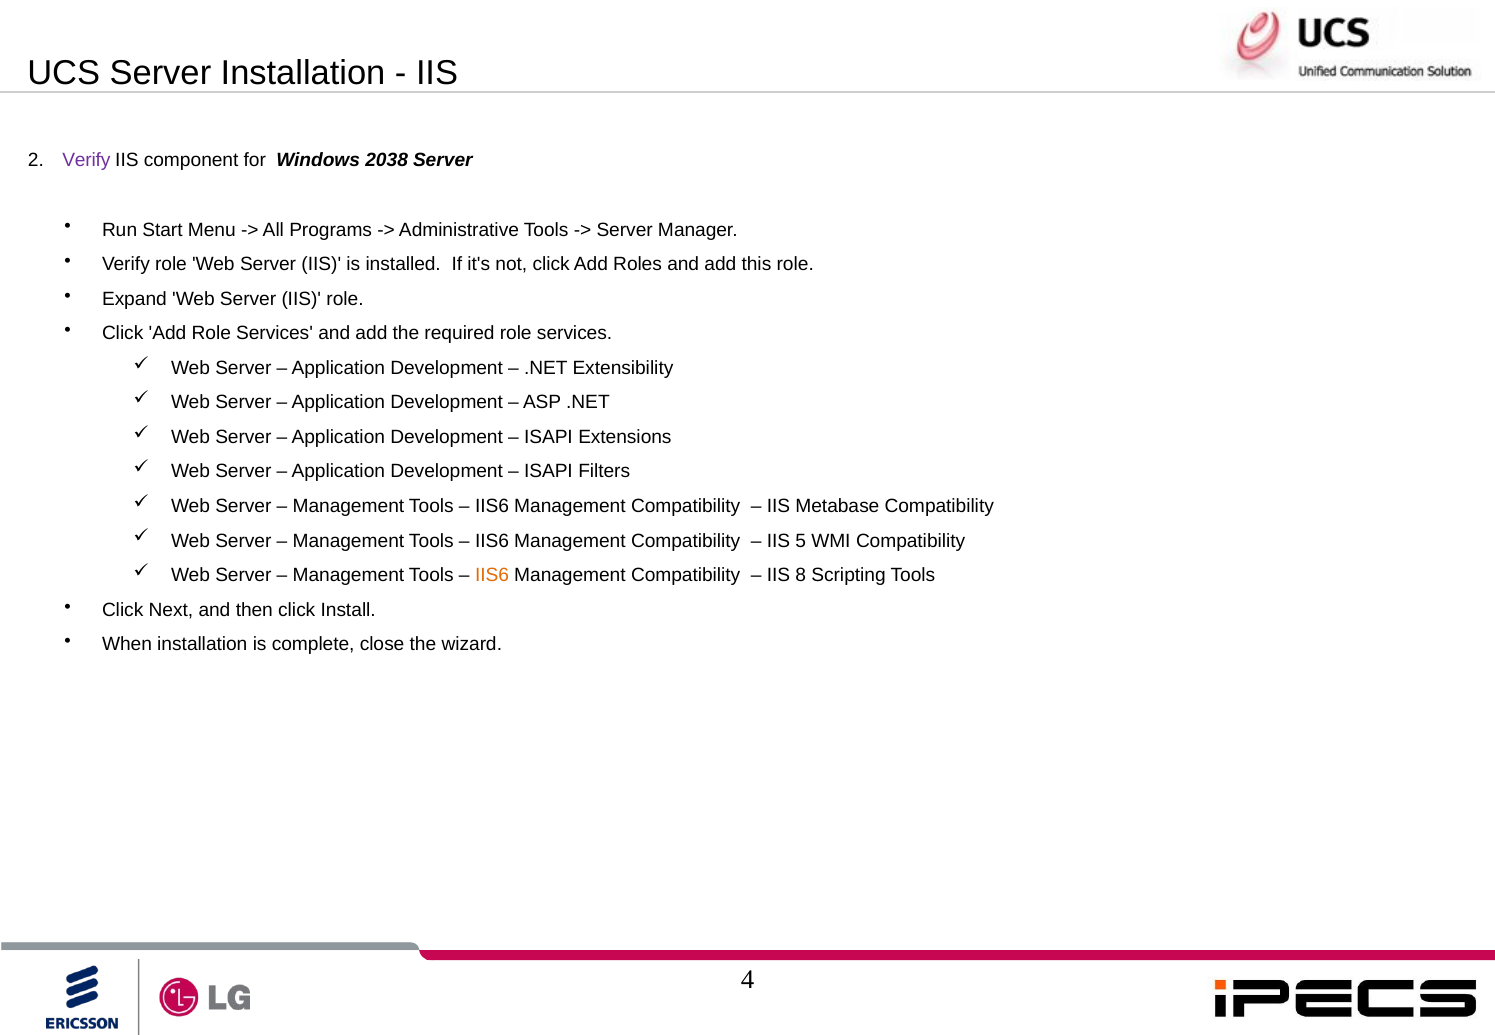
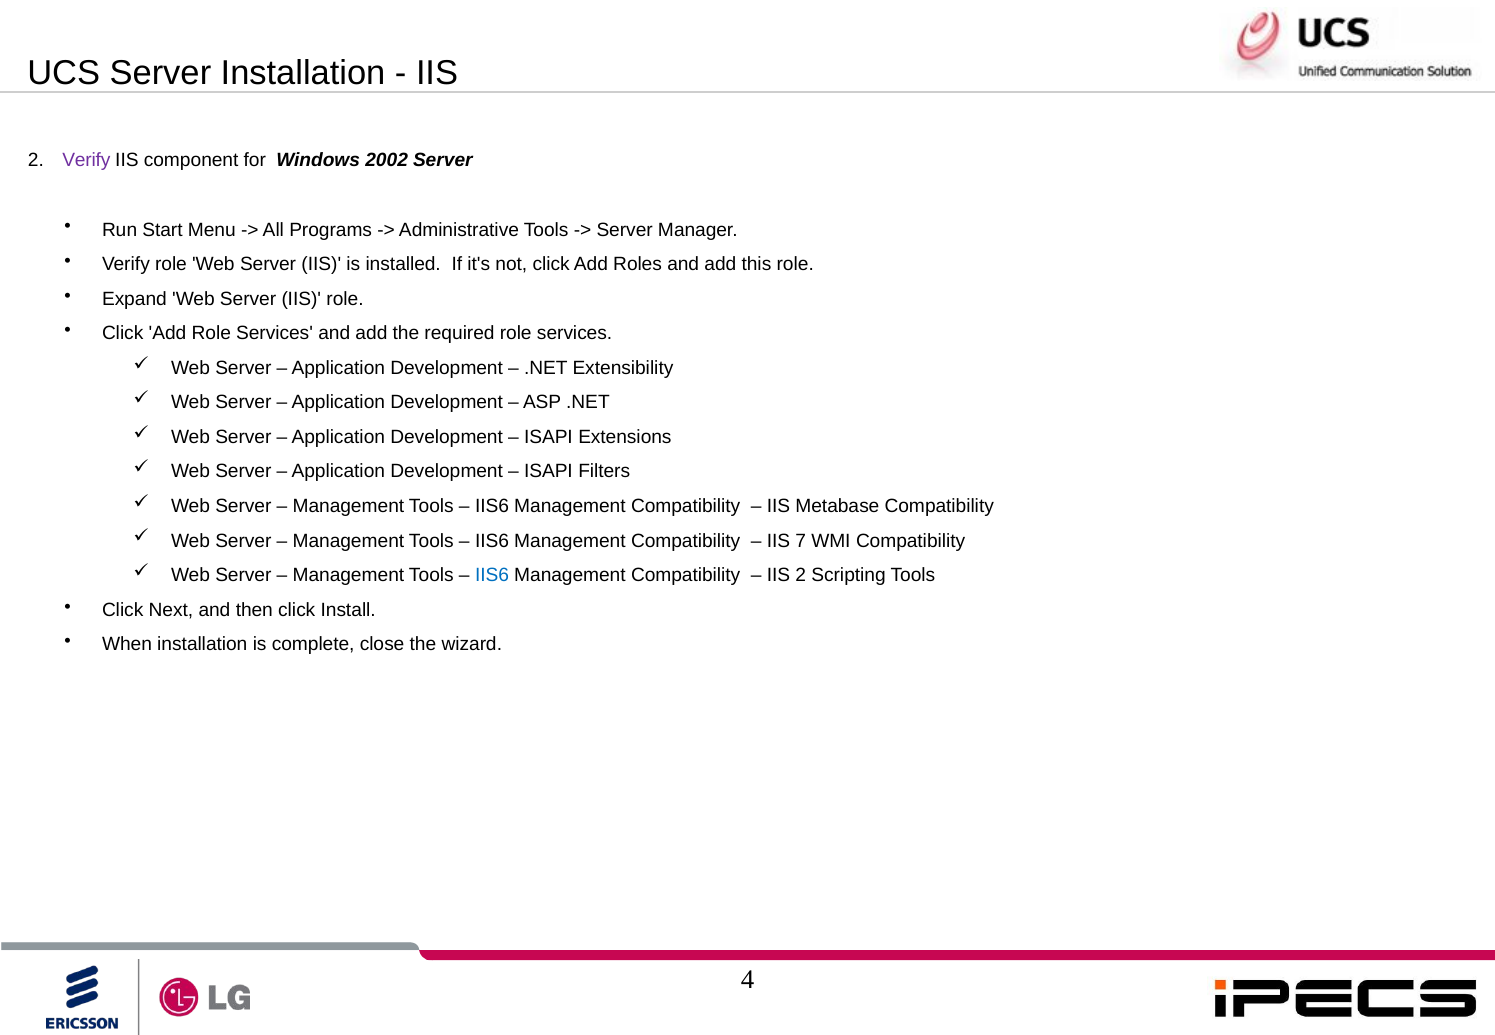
2038: 2038 -> 2002 (387, 161)
5: 5 -> 7 (801, 541)
IIS6 colour: orange -> blue (492, 575)
8: 8 -> 2 (801, 575)
